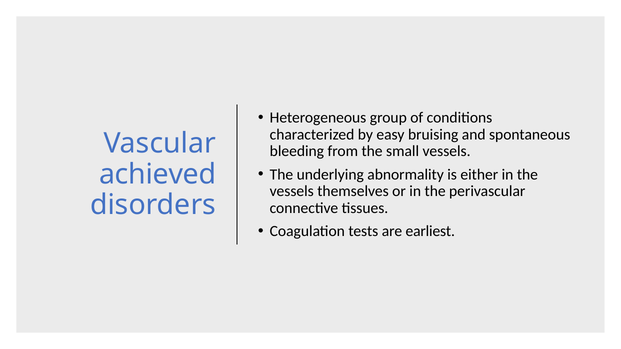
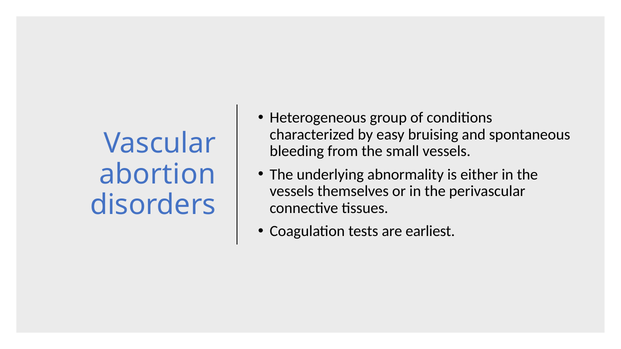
achieved: achieved -> abortion (157, 174)
